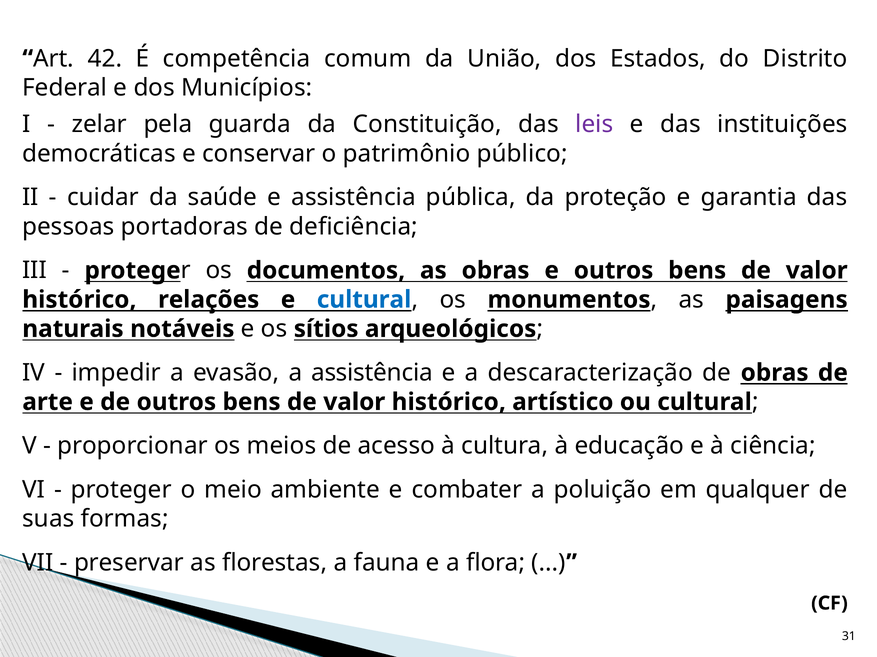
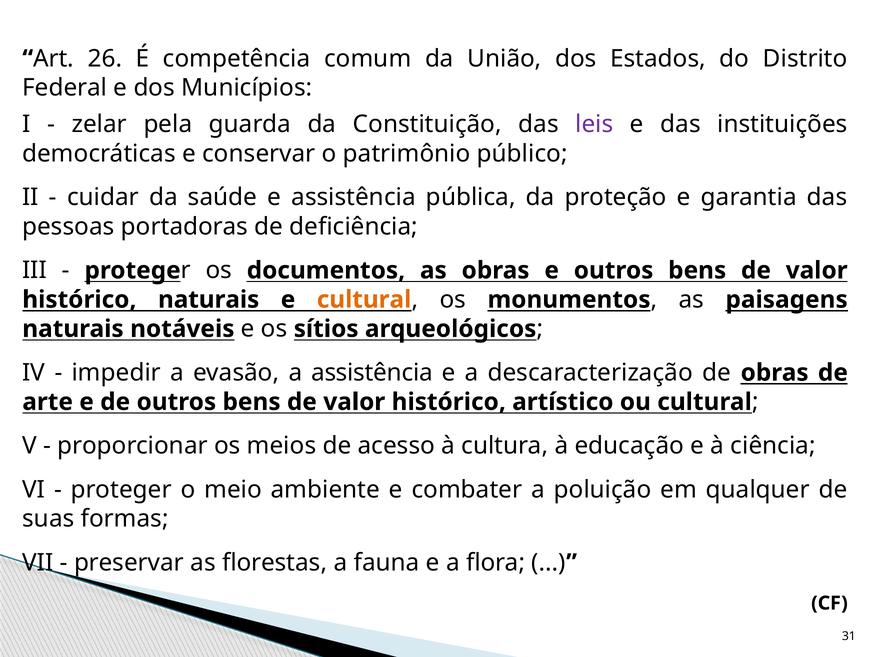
42: 42 -> 26 (105, 59)
histórico relações: relações -> naturais (209, 300)
cultural colour: blue -> orange (364, 300)
